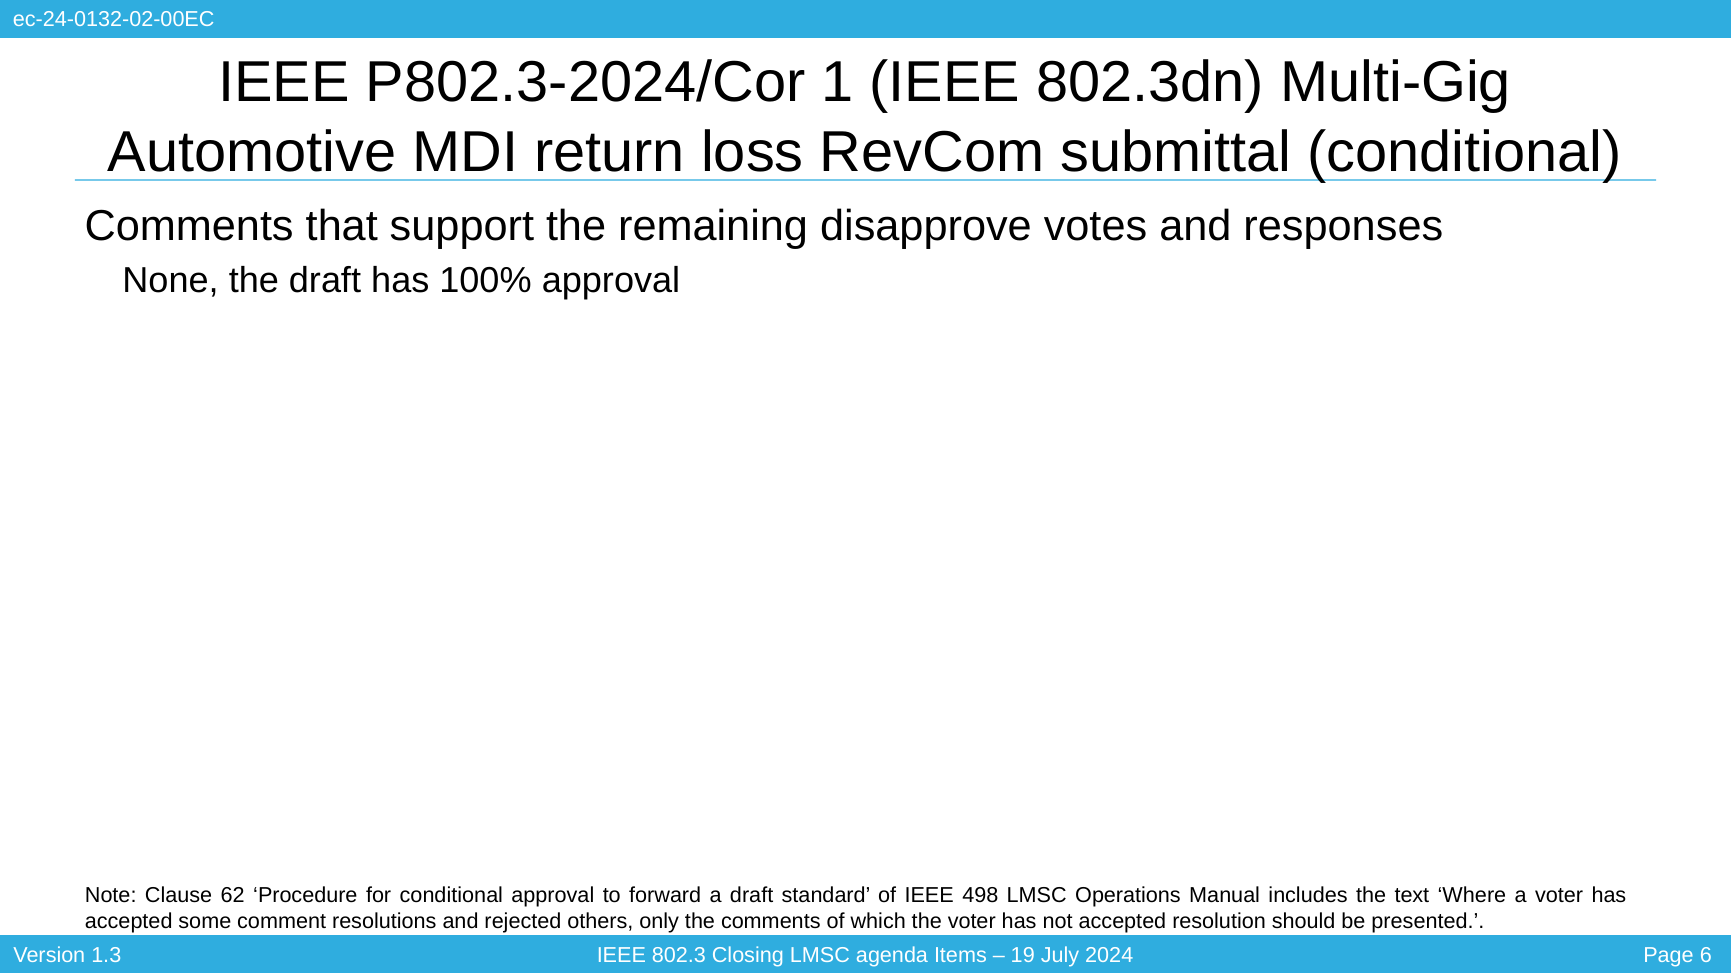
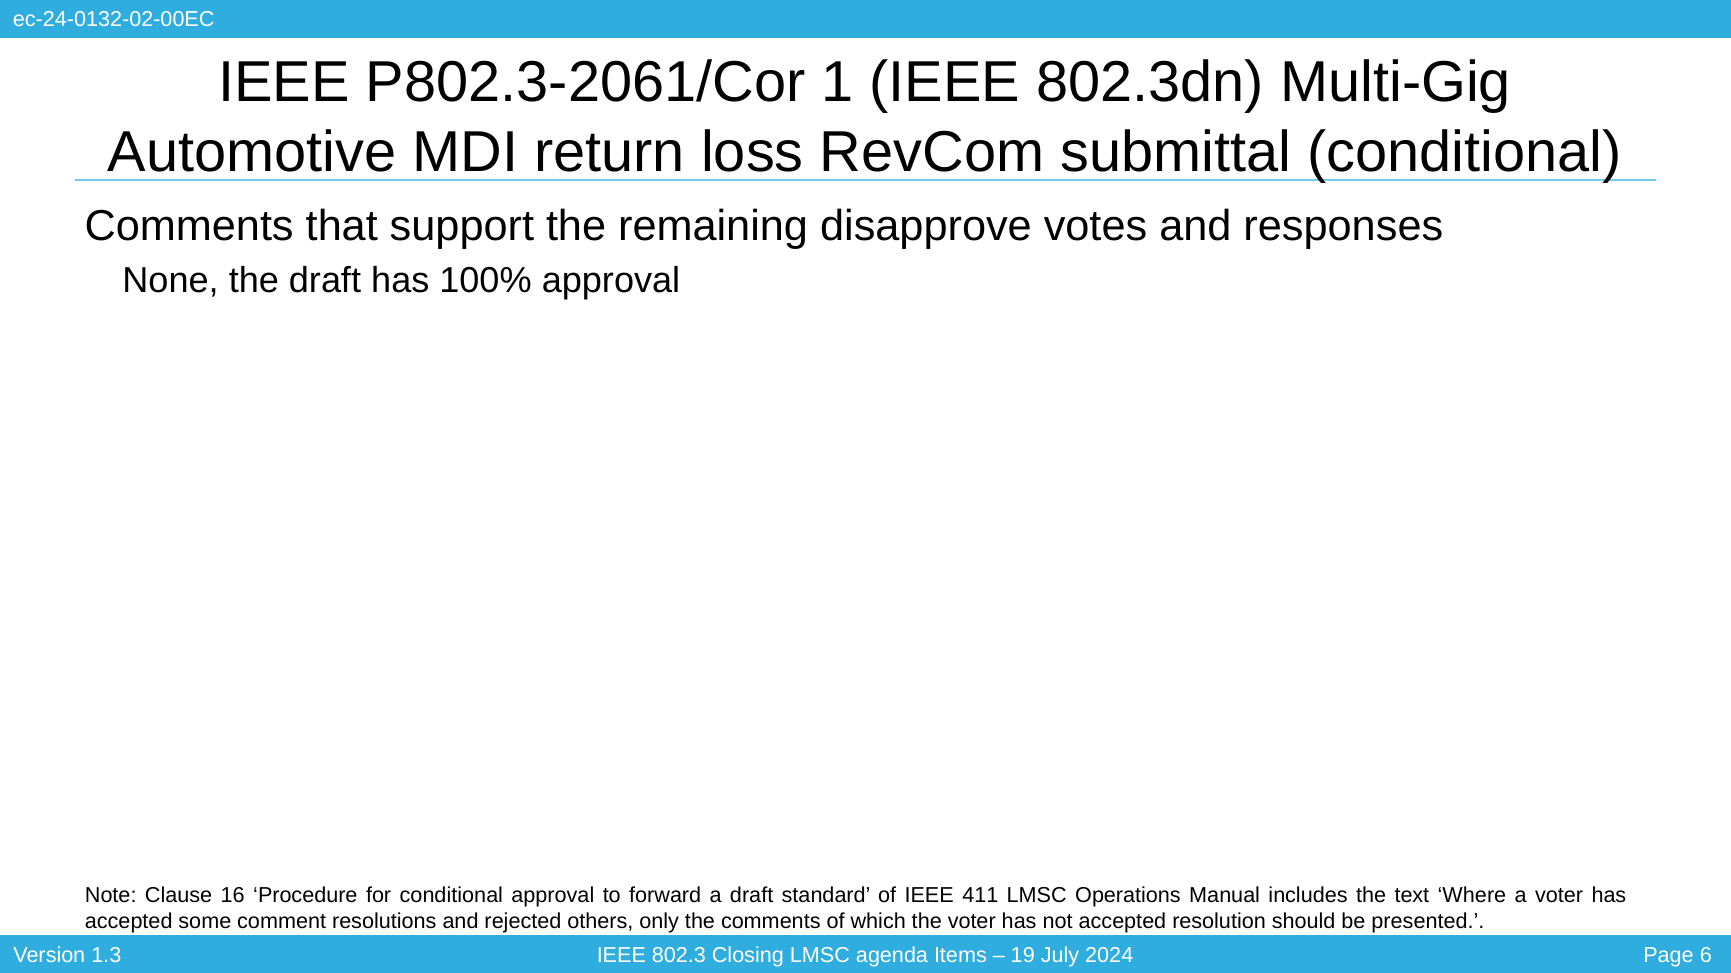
P802.3-2024/Cor: P802.3-2024/Cor -> P802.3-2061/Cor (586, 83)
62: 62 -> 16 (233, 896)
498: 498 -> 411 (980, 896)
